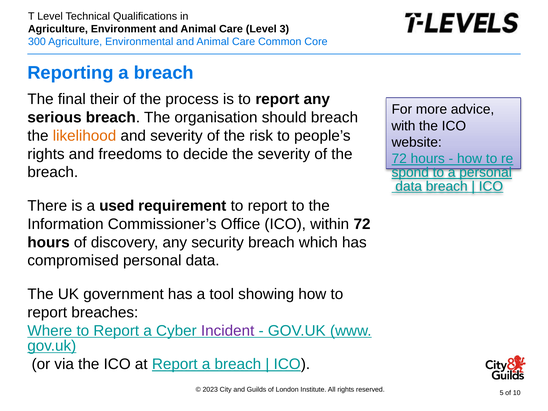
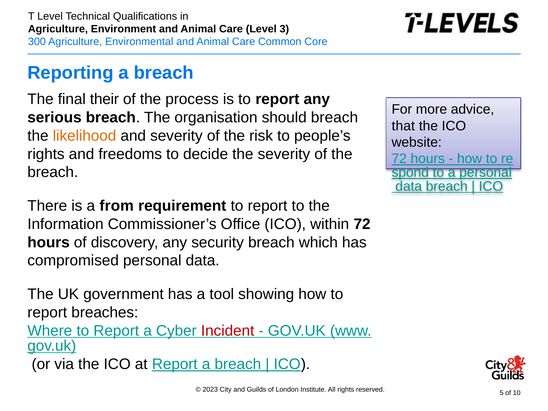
with: with -> that (403, 126)
used: used -> from (117, 206)
Incident colour: purple -> red (228, 331)
